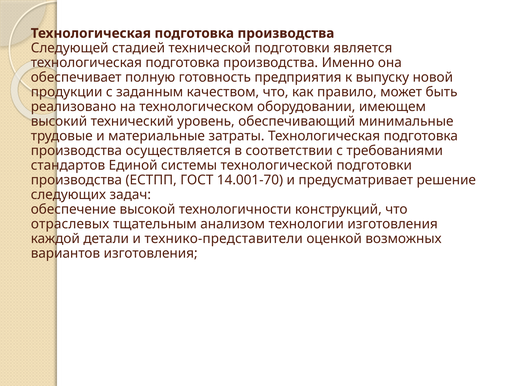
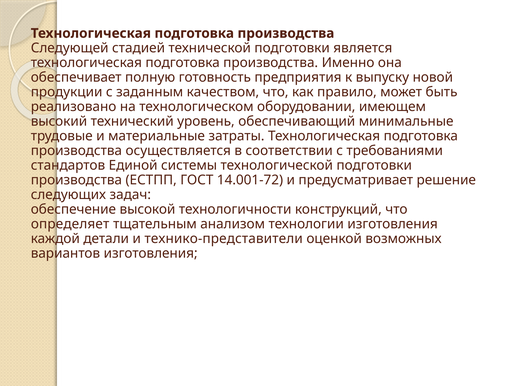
14.001-70: 14.001-70 -> 14.001-72 (250, 180)
отраслевых: отраслевых -> определяет (70, 224)
